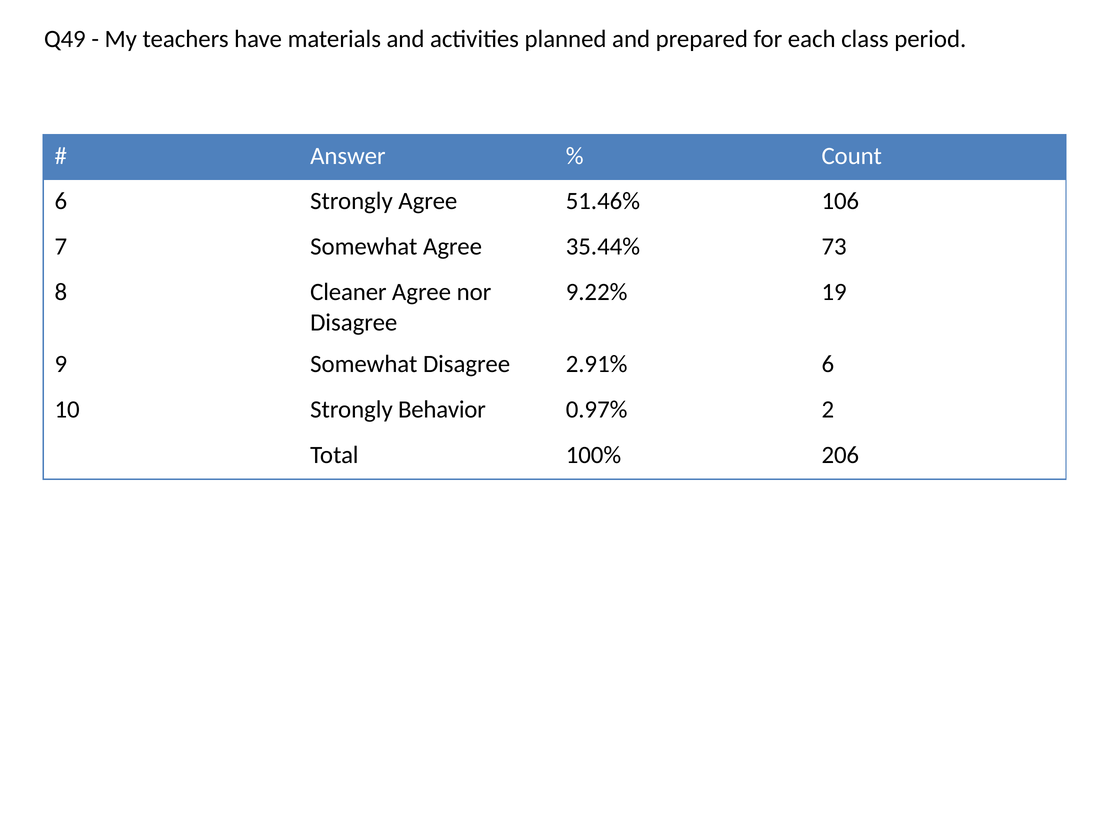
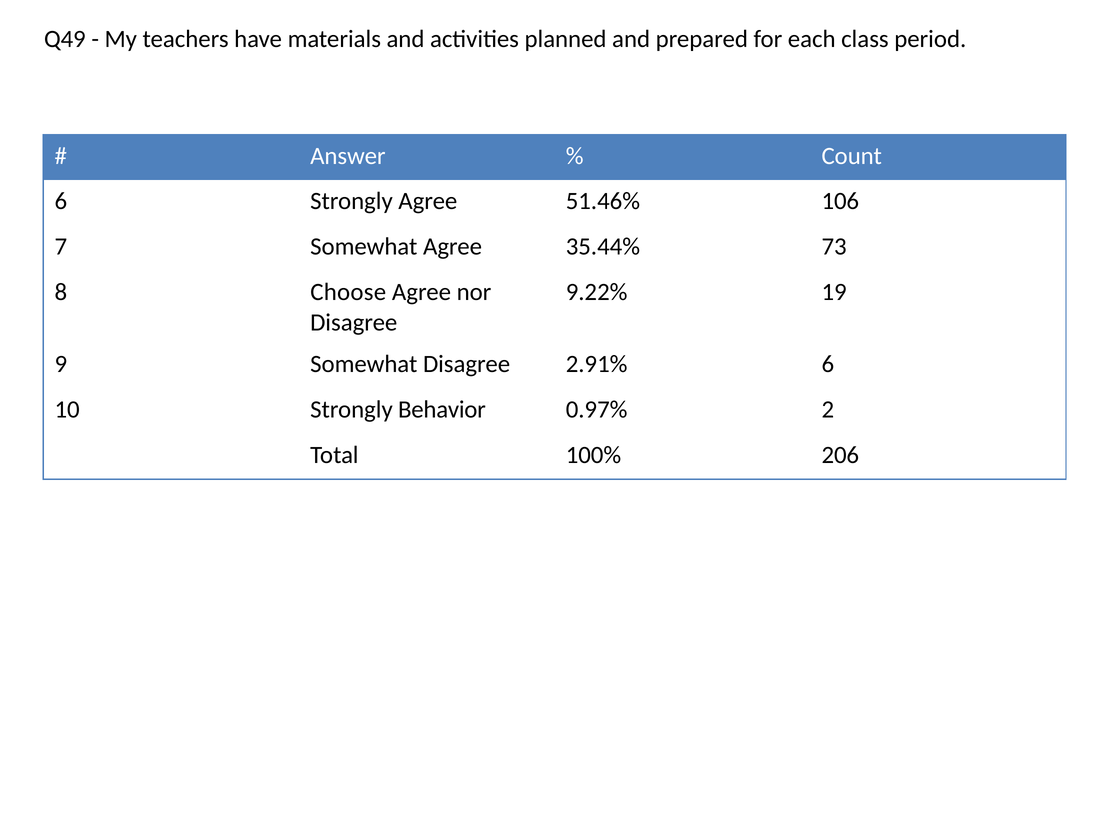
Cleaner: Cleaner -> Choose (348, 292)
